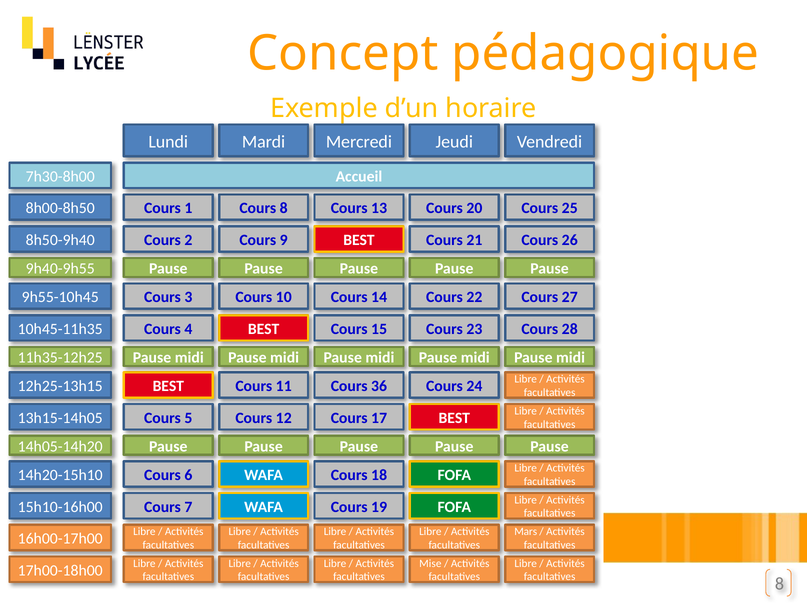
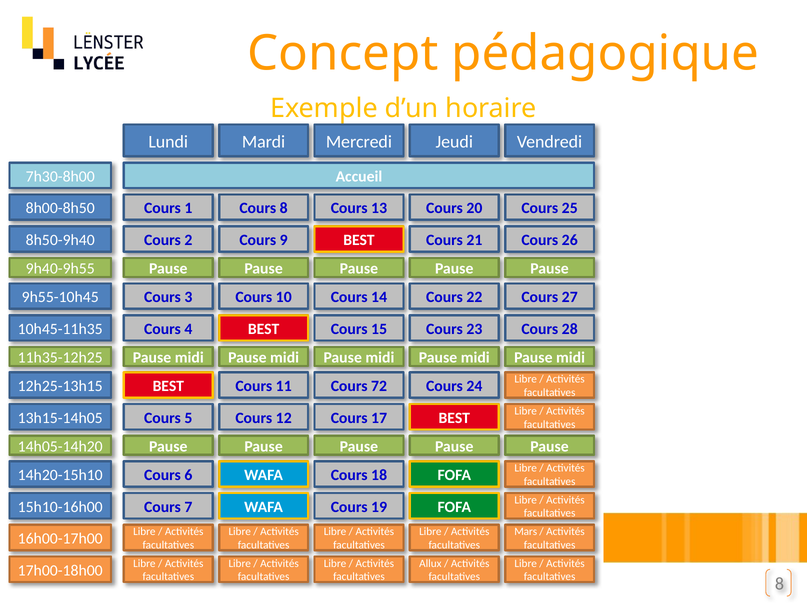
36: 36 -> 72 (379, 386)
Mise: Mise -> Allux (430, 564)
